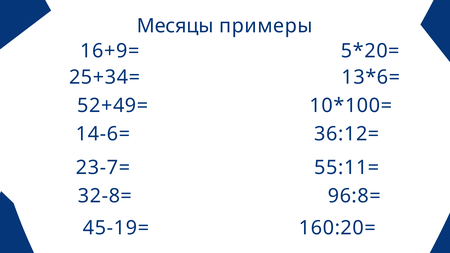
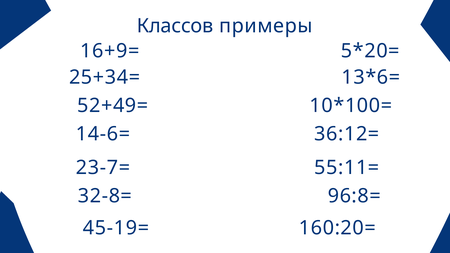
Месяцы: Месяцы -> Классов (175, 26)
